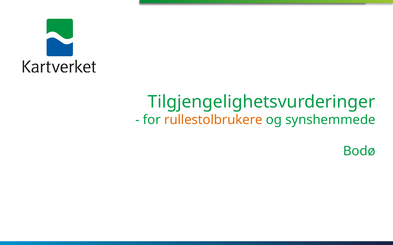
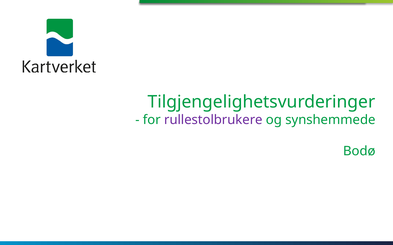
rullestolbrukere colour: orange -> purple (213, 120)
